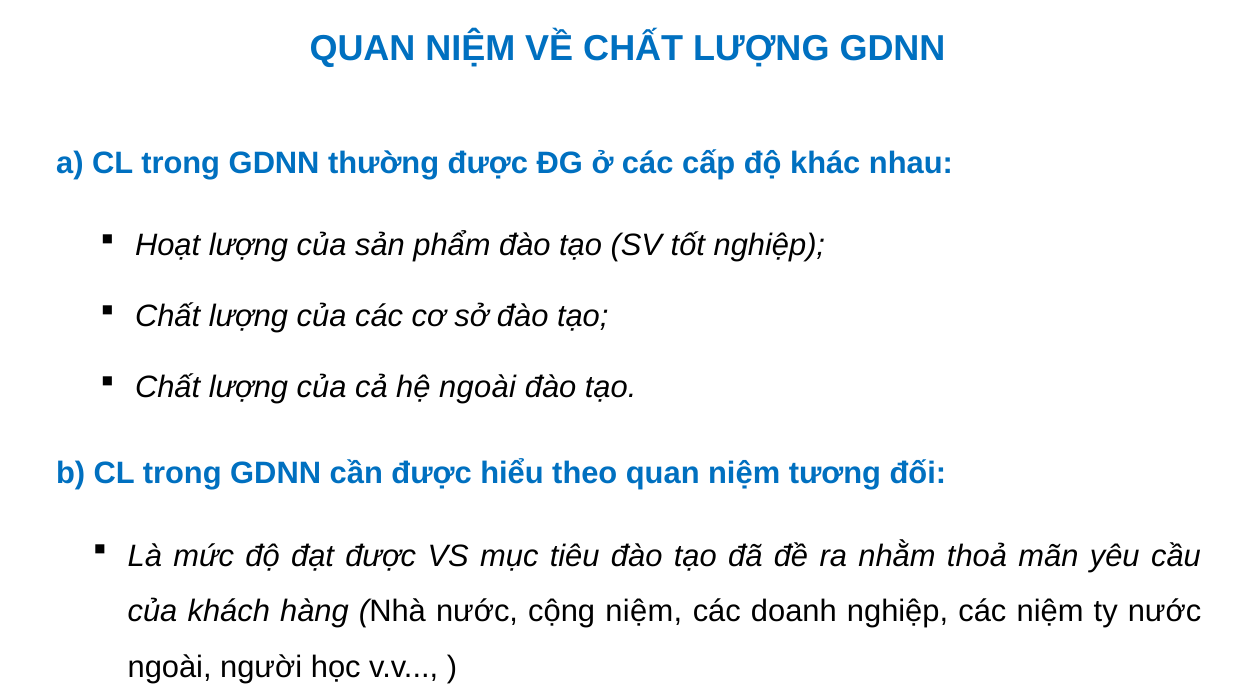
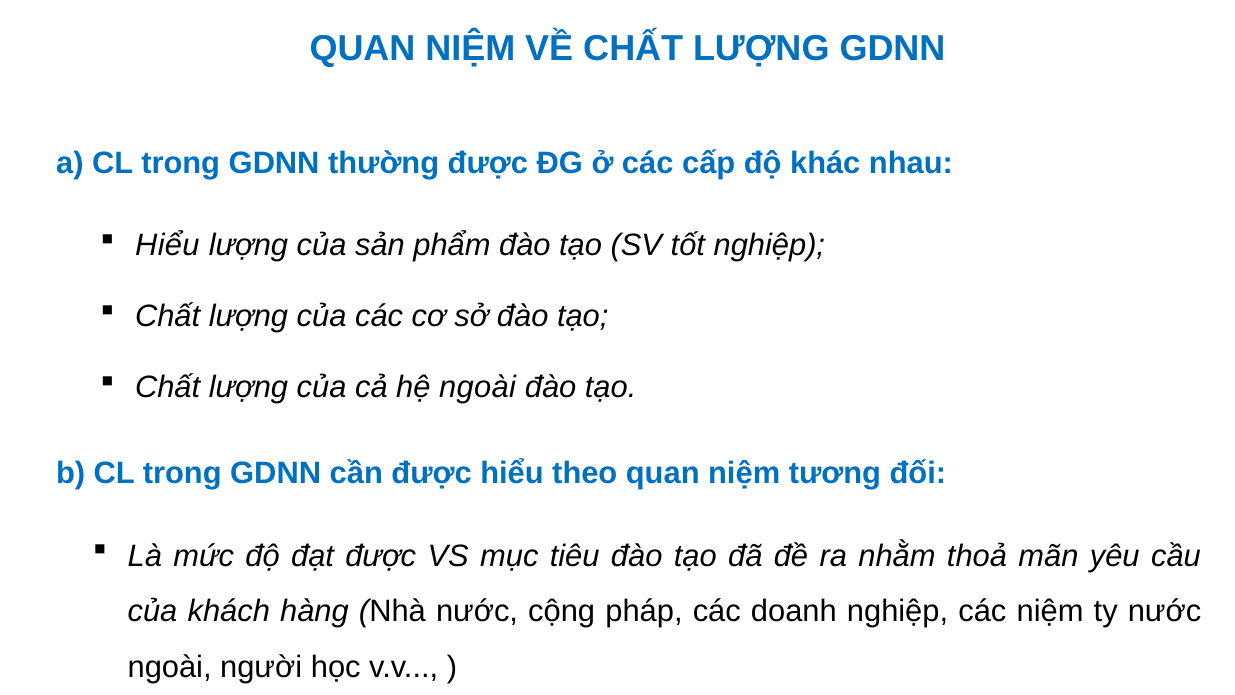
Hoạt: Hoạt -> Hiểu (167, 245)
cộng niệm: niệm -> pháp (644, 611)
